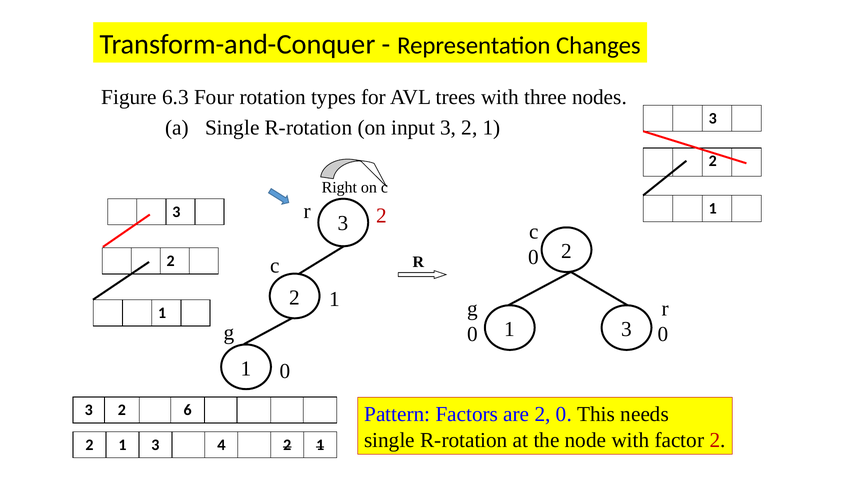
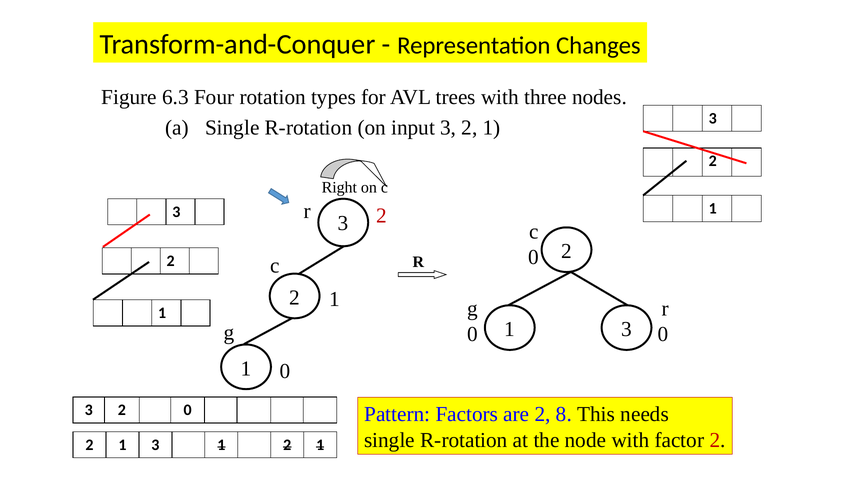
2 6: 6 -> 0 (188, 410)
2 0: 0 -> 8 (564, 414)
4: 4 -> 1 (221, 445)
